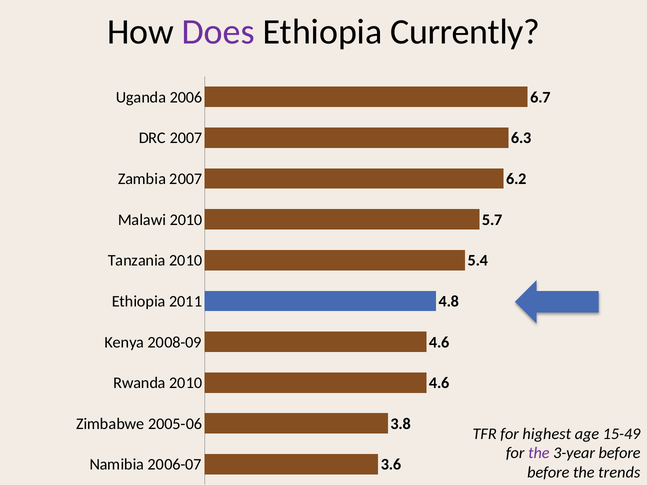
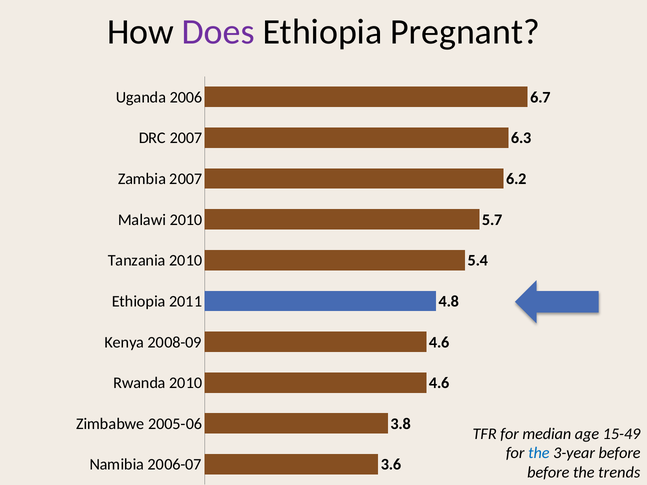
Currently: Currently -> Pregnant (465, 32)
highest: highest -> median (547, 434)
the colour: purple -> blue (539, 453)
